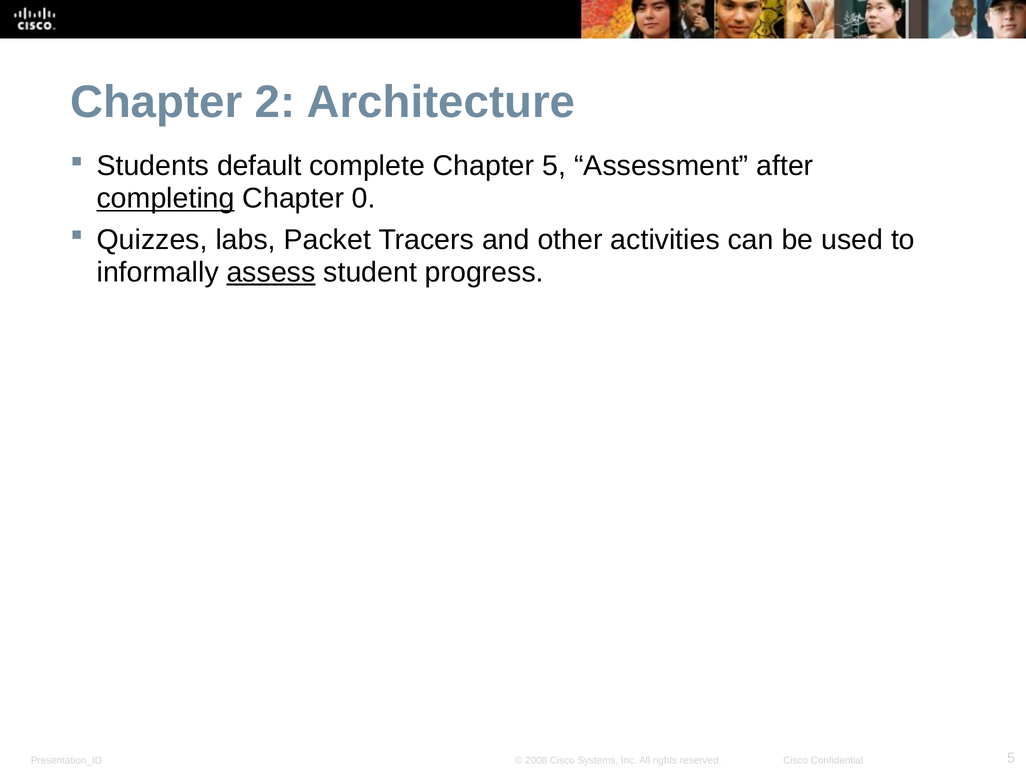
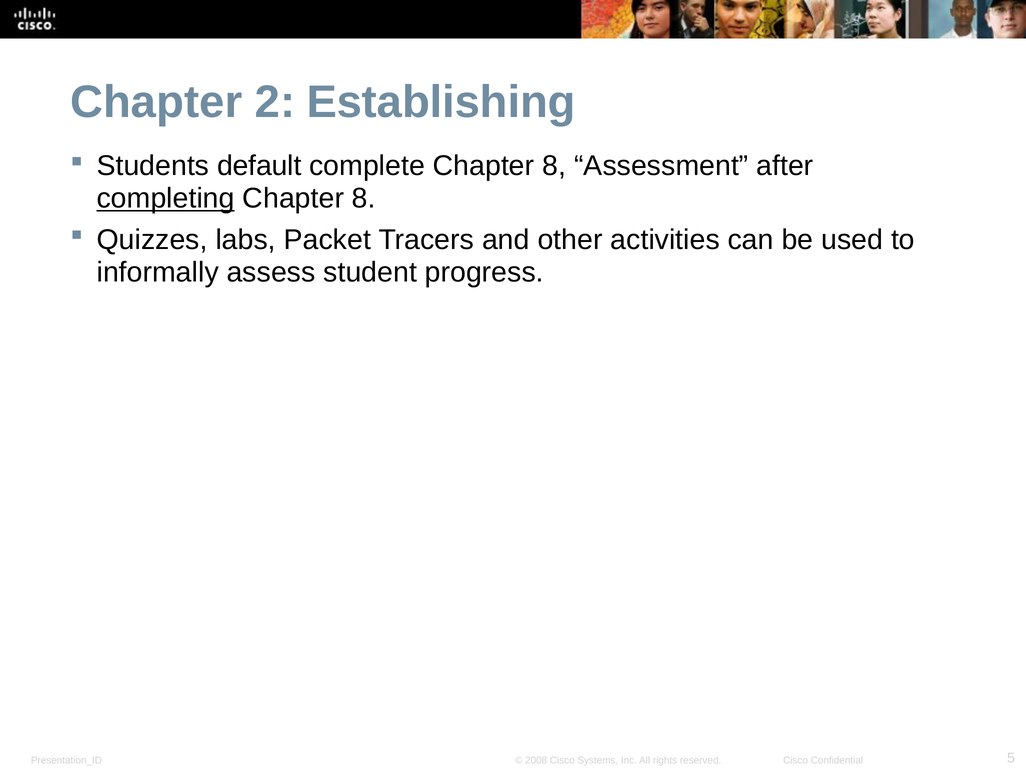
Architecture: Architecture -> Establishing (441, 102)
complete Chapter 5: 5 -> 8 (554, 166)
0: 0 -> 8 (364, 198)
assess underline: present -> none (271, 272)
